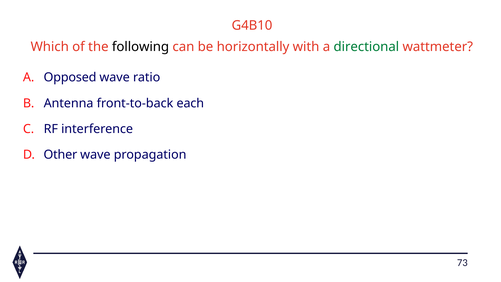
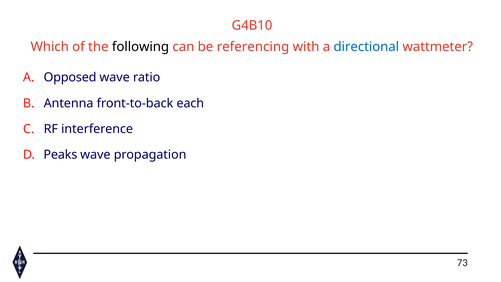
horizontally: horizontally -> referencing (253, 47)
directional colour: green -> blue (366, 47)
Other: Other -> Peaks (60, 155)
